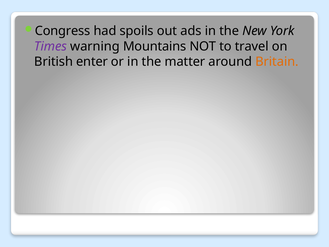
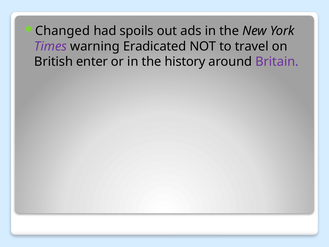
Congress: Congress -> Changed (62, 31)
Mountains: Mountains -> Eradicated (155, 46)
matter: matter -> history (185, 62)
Britain colour: orange -> purple (277, 62)
